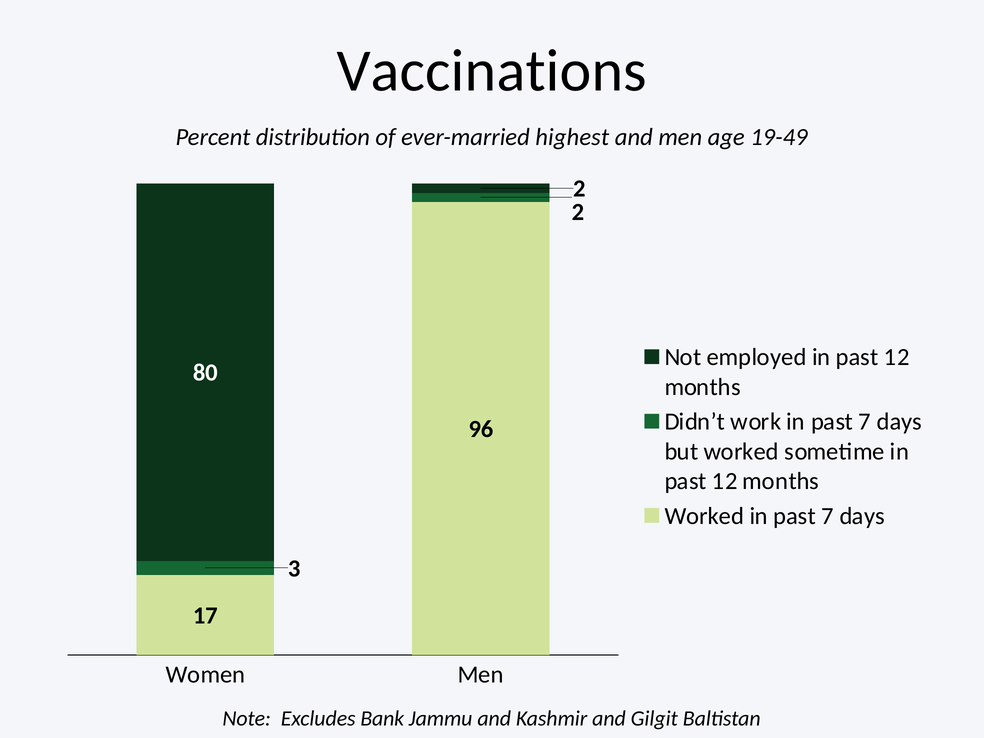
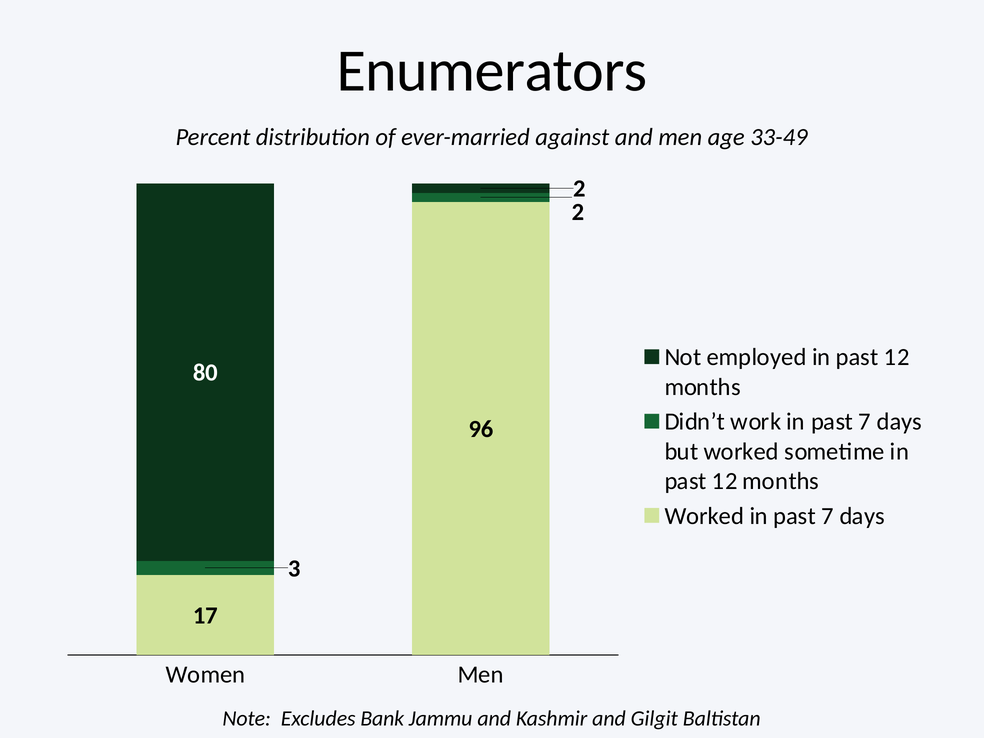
Vaccinations: Vaccinations -> Enumerators (492, 71)
highest: highest -> against (572, 137)
19-49: 19-49 -> 33-49 (779, 137)
